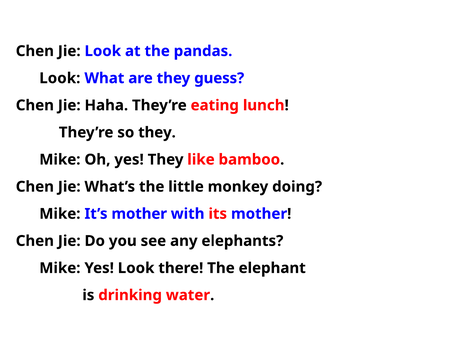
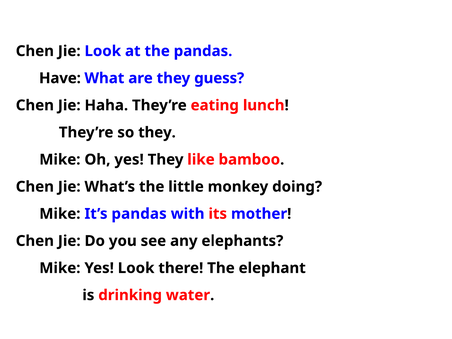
Look: Look -> Have (60, 78)
It’s mother: mother -> pandas (139, 214)
